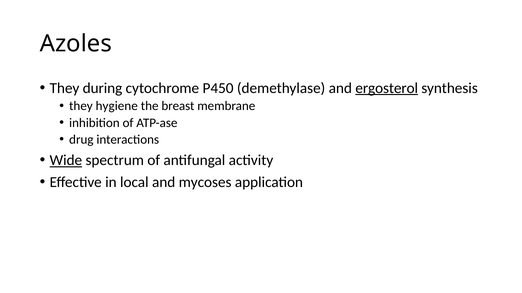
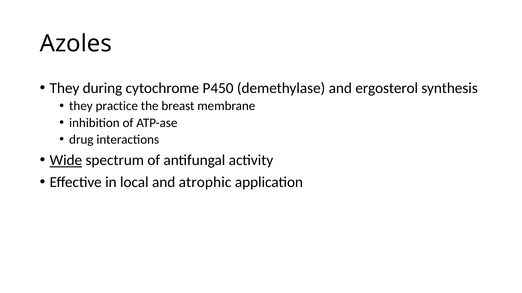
ergosterol underline: present -> none (387, 88)
hygiene: hygiene -> practice (117, 106)
mycoses: mycoses -> atrophic (205, 182)
